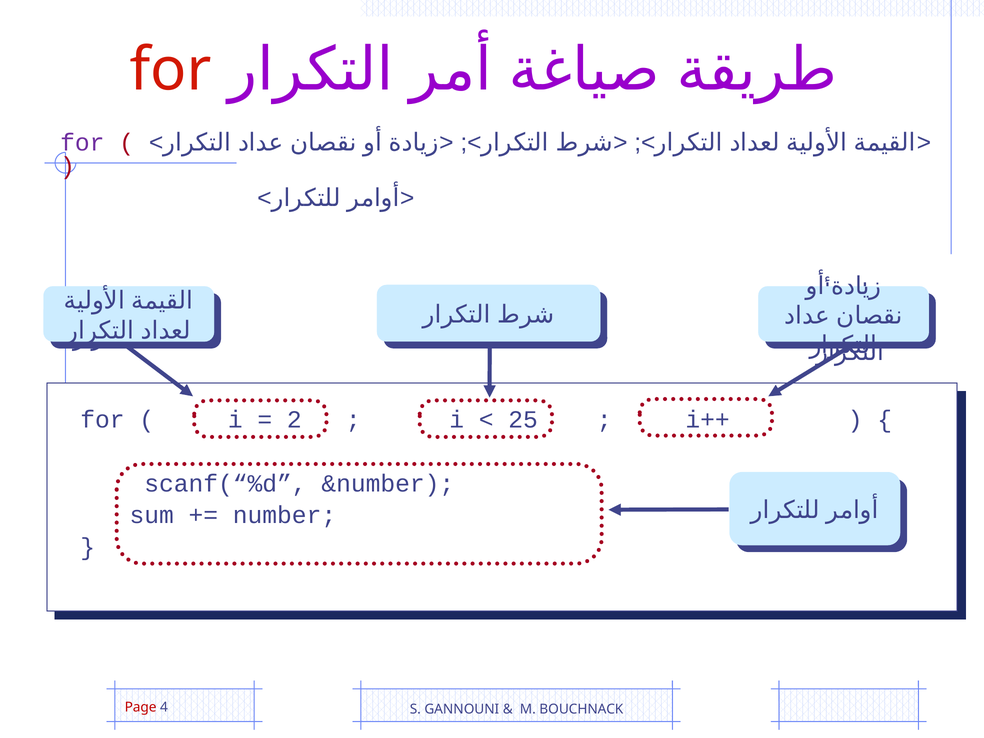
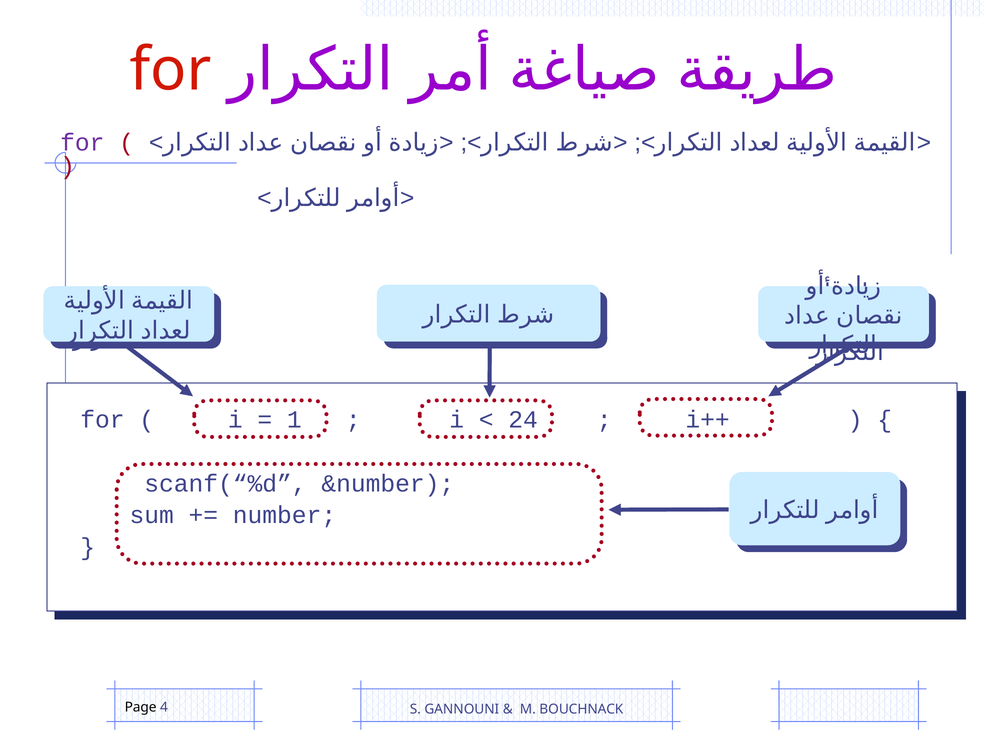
2: 2 -> 1 (294, 420)
25: 25 -> 24 (523, 420)
Page colour: red -> black (141, 707)
